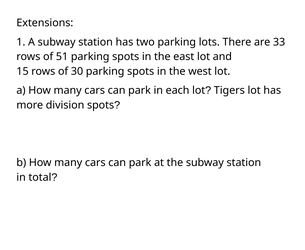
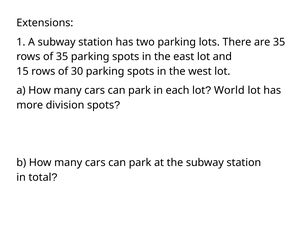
are 33: 33 -> 35 (279, 42)
of 51: 51 -> 35 (62, 57)
Tigers: Tigers -> World (229, 90)
